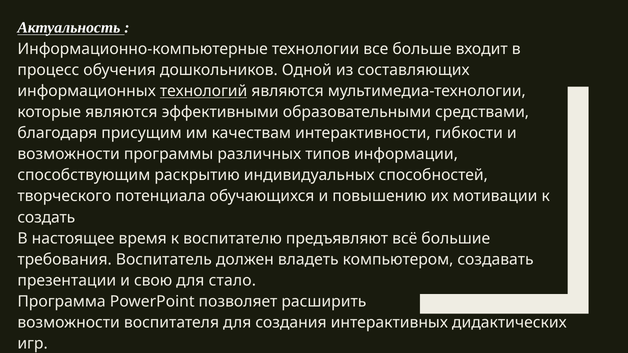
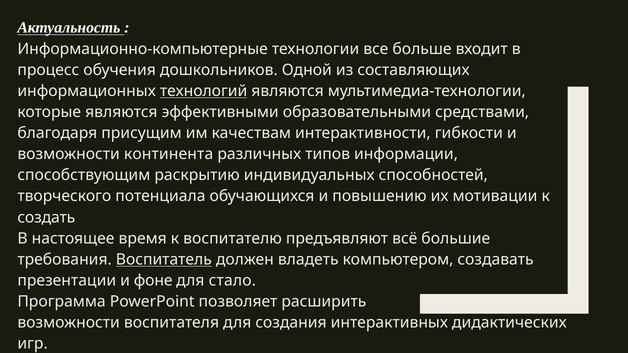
программы: программы -> континента (169, 154)
Воспитатель underline: none -> present (164, 260)
свою: свою -> фоне (153, 281)
